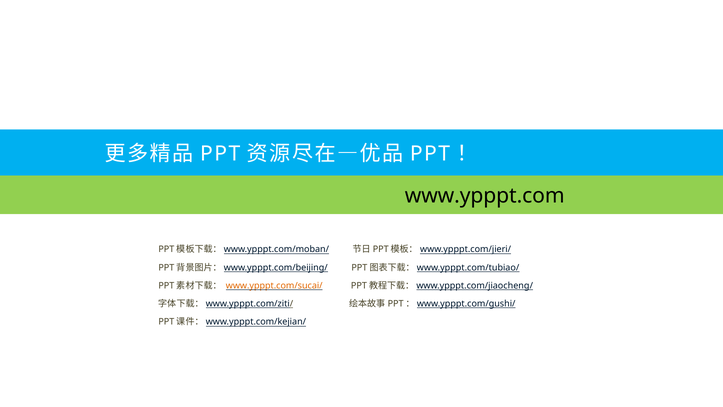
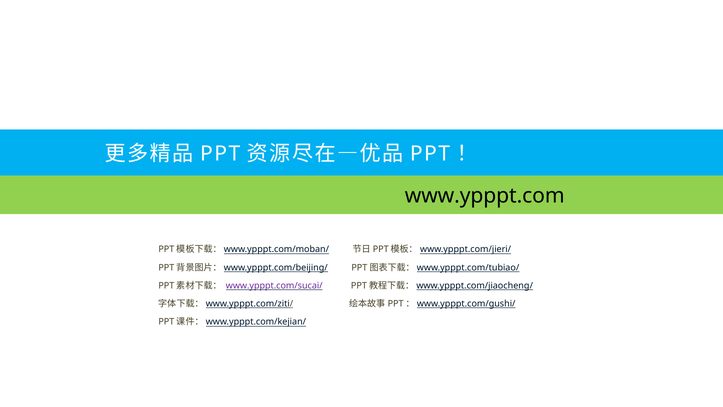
www.ypppt.com/sucai/ colour: orange -> purple (274, 285)
